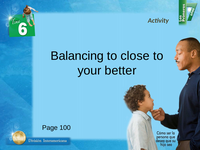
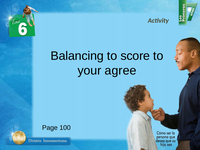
close: close -> score (135, 56)
better: better -> agree (121, 70)
